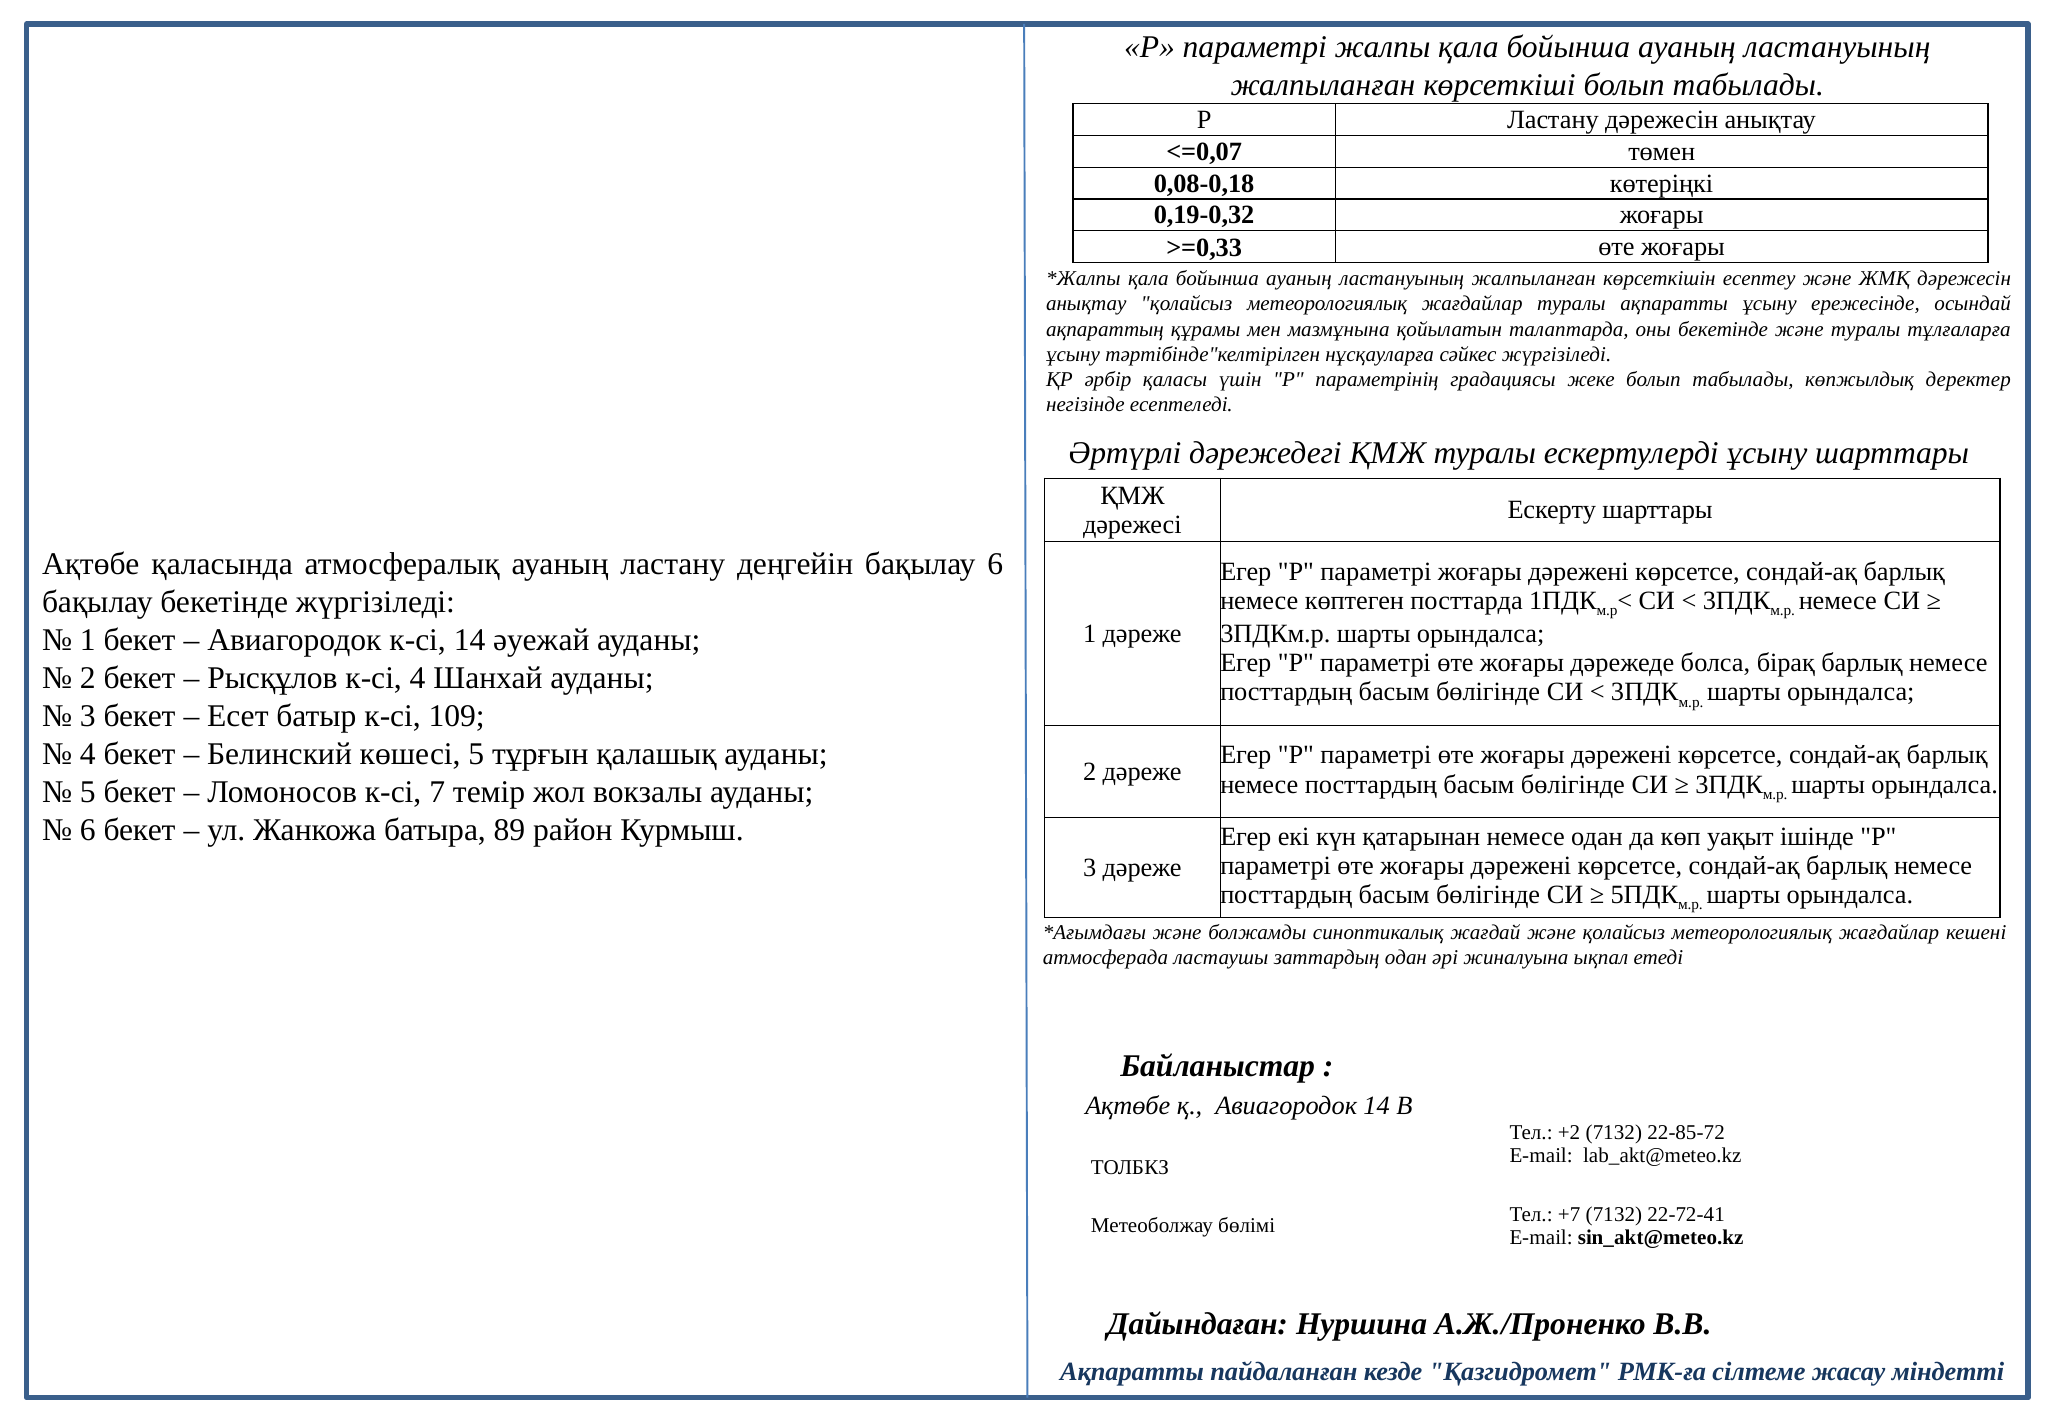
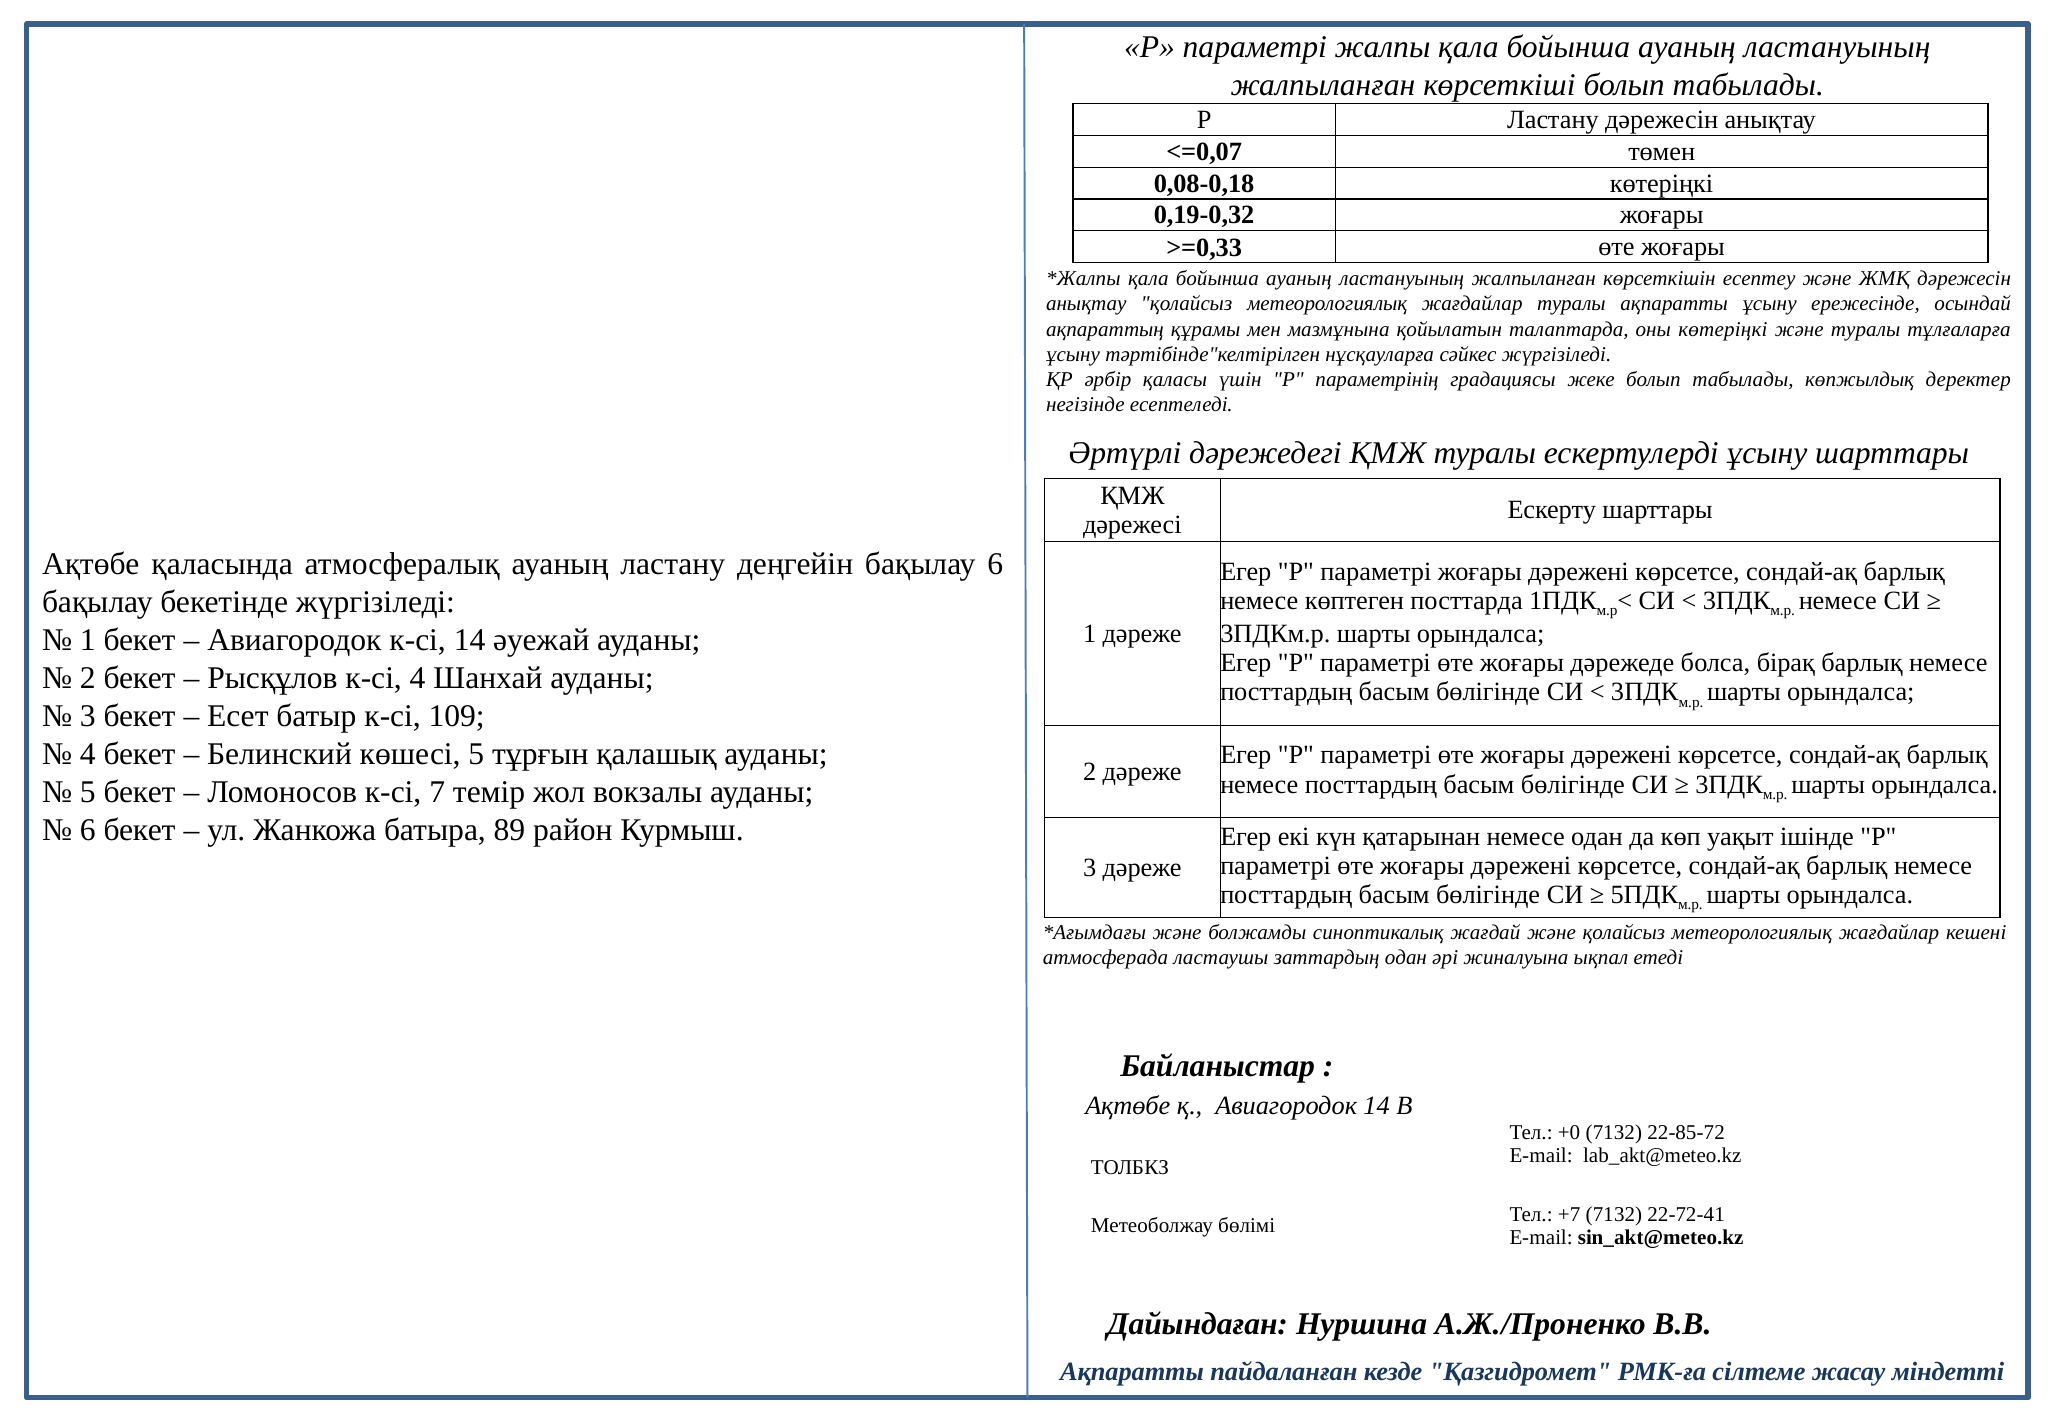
оны бекетінде: бекетінде -> көтеріңкі (1723, 329)
+2: +2 -> +0 (1569, 1133)
